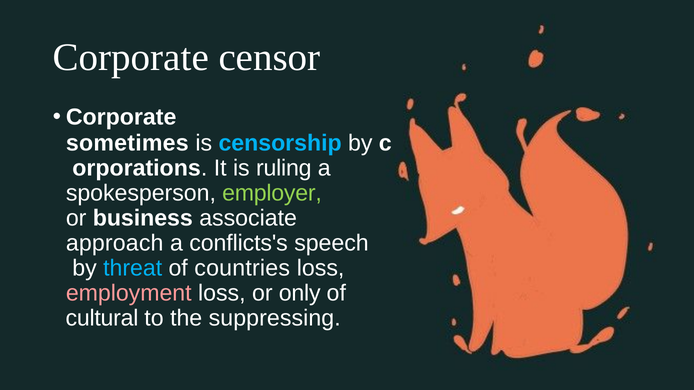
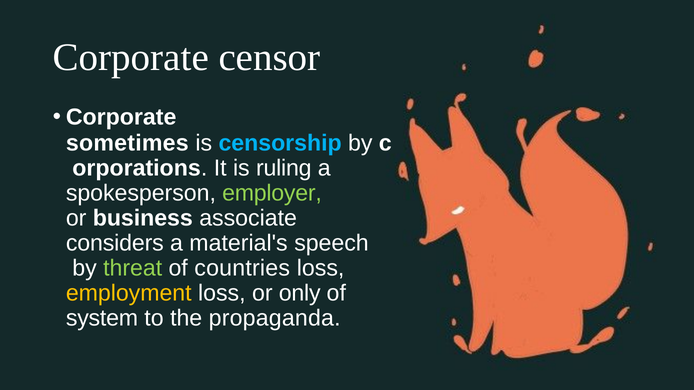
approach: approach -> considers (115, 243)
conflicts's: conflicts's -> material's (239, 243)
threat colour: light blue -> light green (133, 268)
employment colour: pink -> yellow (129, 293)
cultural: cultural -> system (102, 318)
suppressing: suppressing -> propaganda (275, 318)
